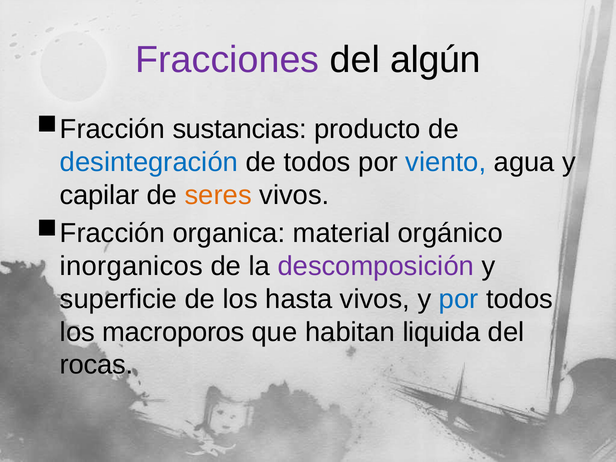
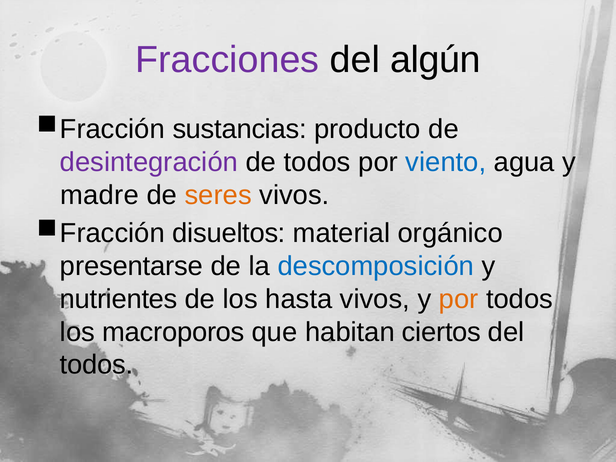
desintegración colour: blue -> purple (149, 162)
capilar: capilar -> madre (99, 195)
organica: organica -> disueltos (229, 233)
inorganicos: inorganicos -> presentarse (132, 266)
descomposición colour: purple -> blue (376, 266)
superficie: superficie -> nutrientes (119, 299)
por colour: blue -> orange (459, 299)
liquida: liquida -> ciertos (441, 332)
rocas: rocas -> todos (97, 365)
